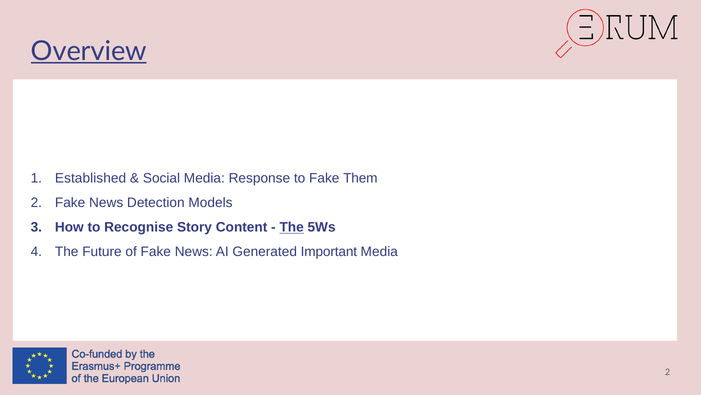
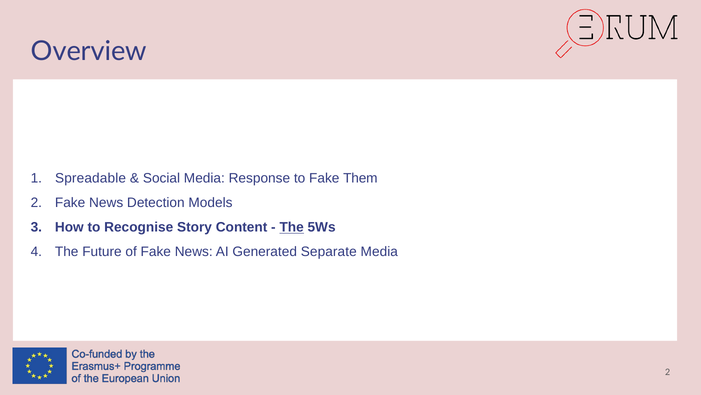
Overview underline: present -> none (89, 51)
Established: Established -> Spreadable (91, 178)
Important: Important -> Separate (329, 252)
